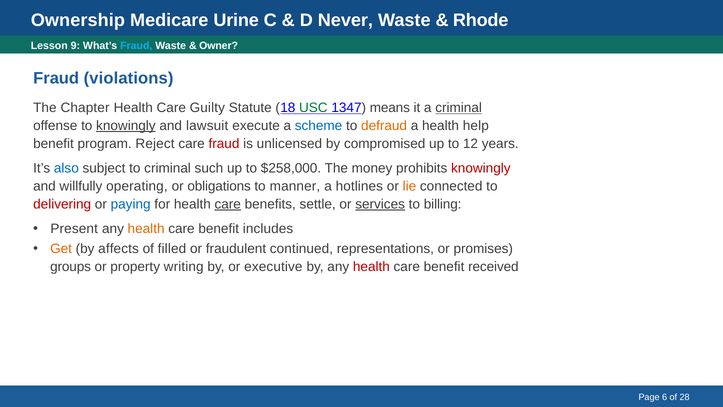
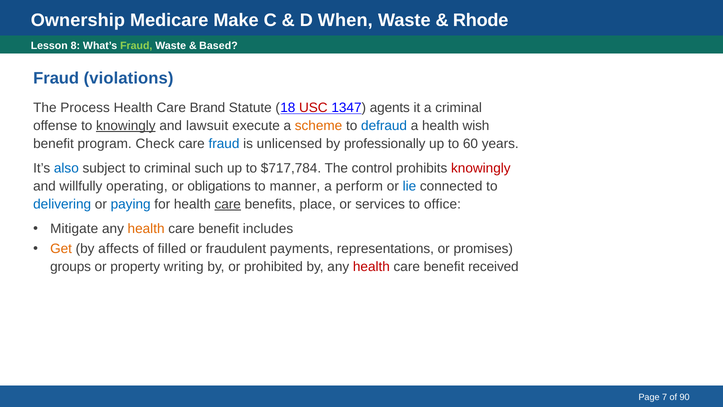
Urine: Urine -> Make (236, 20)
Never: Never -> When (345, 20)
9: 9 -> 8 (75, 46)
Fraud colour: light blue -> light green (136, 46)
Owner: Owner -> Based (218, 46)
Chapter: Chapter -> Process (85, 108)
Guilty: Guilty -> Brand (207, 108)
USC colour: green -> red (313, 108)
means: means -> agents (390, 108)
criminal underline: present -> none (459, 108)
scheme colour: blue -> orange (319, 126)
defraud colour: orange -> blue (384, 126)
help: help -> wish (476, 126)
Reject: Reject -> Check (155, 144)
fraud colour: red -> blue (224, 144)
compromised: compromised -> professionally (385, 144)
12: 12 -> 60 (470, 144)
$258,000: $258,000 -> $717,784 (291, 168)
money: money -> control (372, 168)
hotlines: hotlines -> perform (359, 186)
lie colour: orange -> blue (409, 186)
delivering colour: red -> blue (62, 204)
settle: settle -> place (318, 204)
services underline: present -> none (380, 204)
billing: billing -> office (443, 204)
Present: Present -> Mitigate (74, 229)
continued: continued -> payments (301, 249)
executive: executive -> prohibited (273, 267)
6: 6 -> 7 (665, 397)
28: 28 -> 90 (685, 397)
